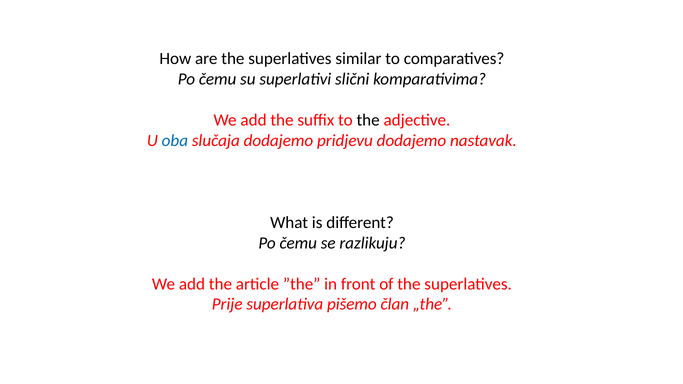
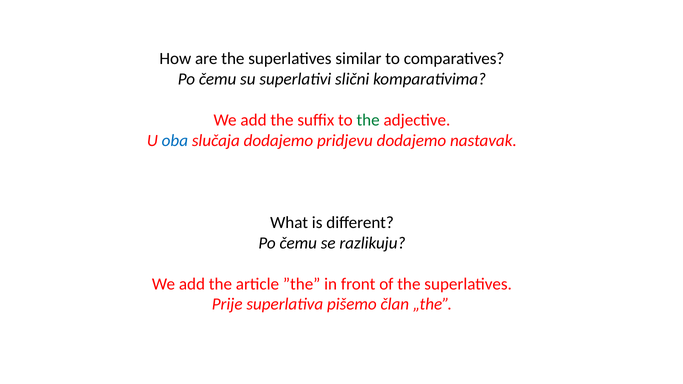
the colour: black -> green (368, 120)
